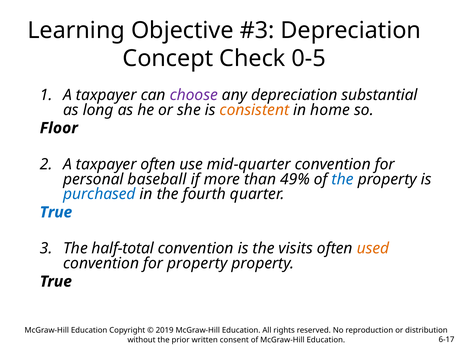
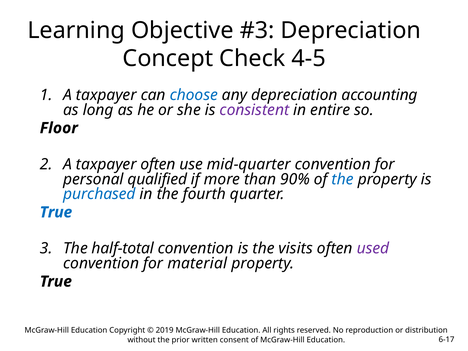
0-5: 0-5 -> 4-5 (309, 59)
choose colour: purple -> blue (194, 95)
substantial: substantial -> accounting (380, 95)
consistent colour: orange -> purple (254, 110)
home: home -> entire (330, 110)
baseball: baseball -> qualified (157, 179)
49%: 49% -> 90% (295, 179)
used colour: orange -> purple (373, 248)
for property: property -> material (197, 263)
